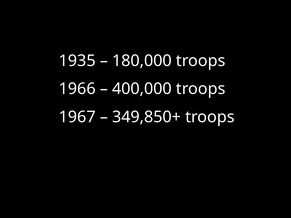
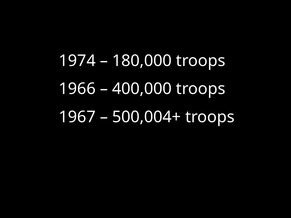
1935: 1935 -> 1974 (77, 61)
349,850+: 349,850+ -> 500,004+ (147, 117)
